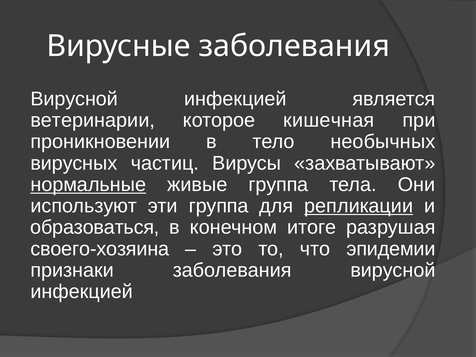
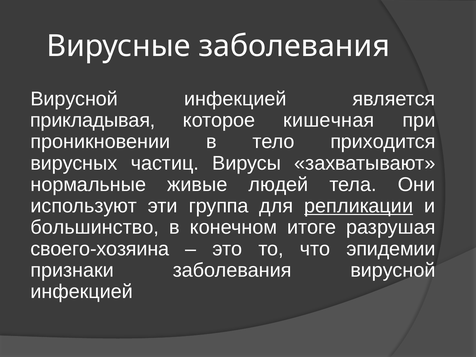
ветеринарии: ветеринарии -> прикладывая (93, 120)
необычных: необычных -> приходится (383, 142)
нормальные underline: present -> none (88, 185)
живые группа: группа -> людей (278, 185)
образоваться: образоваться -> большинство (95, 227)
